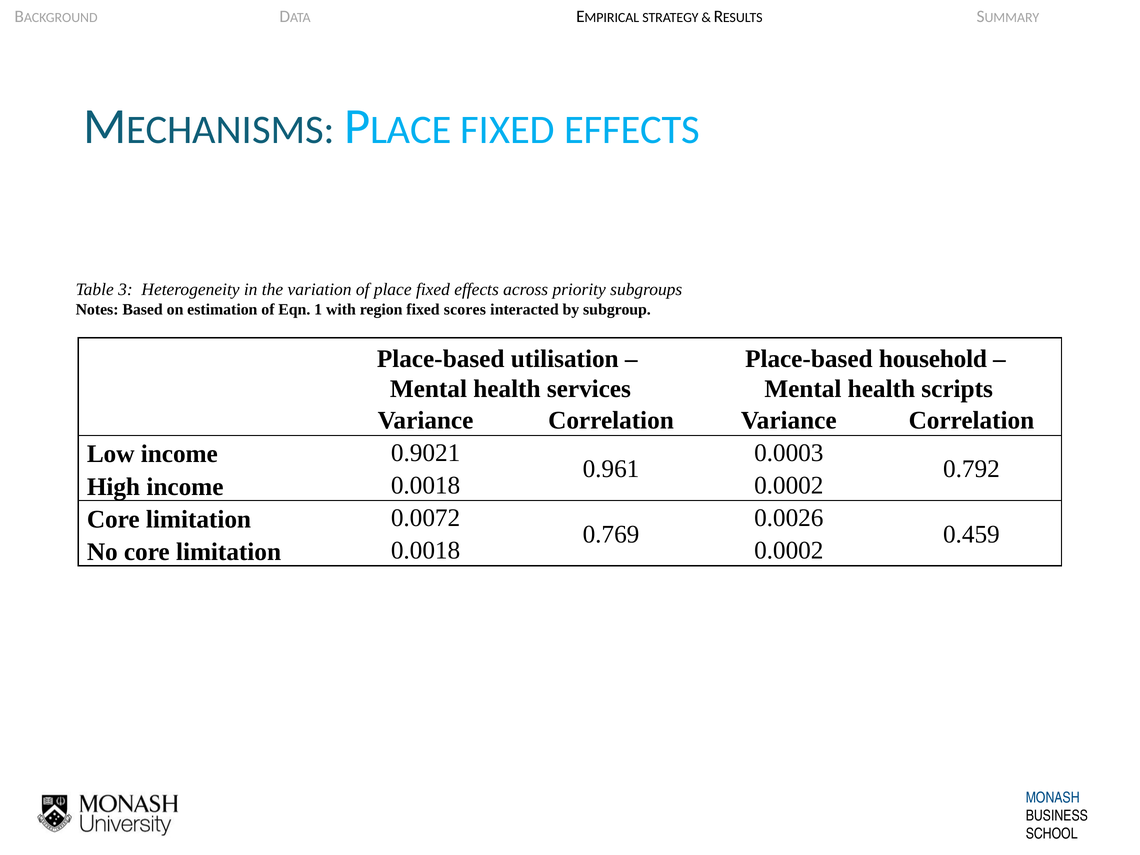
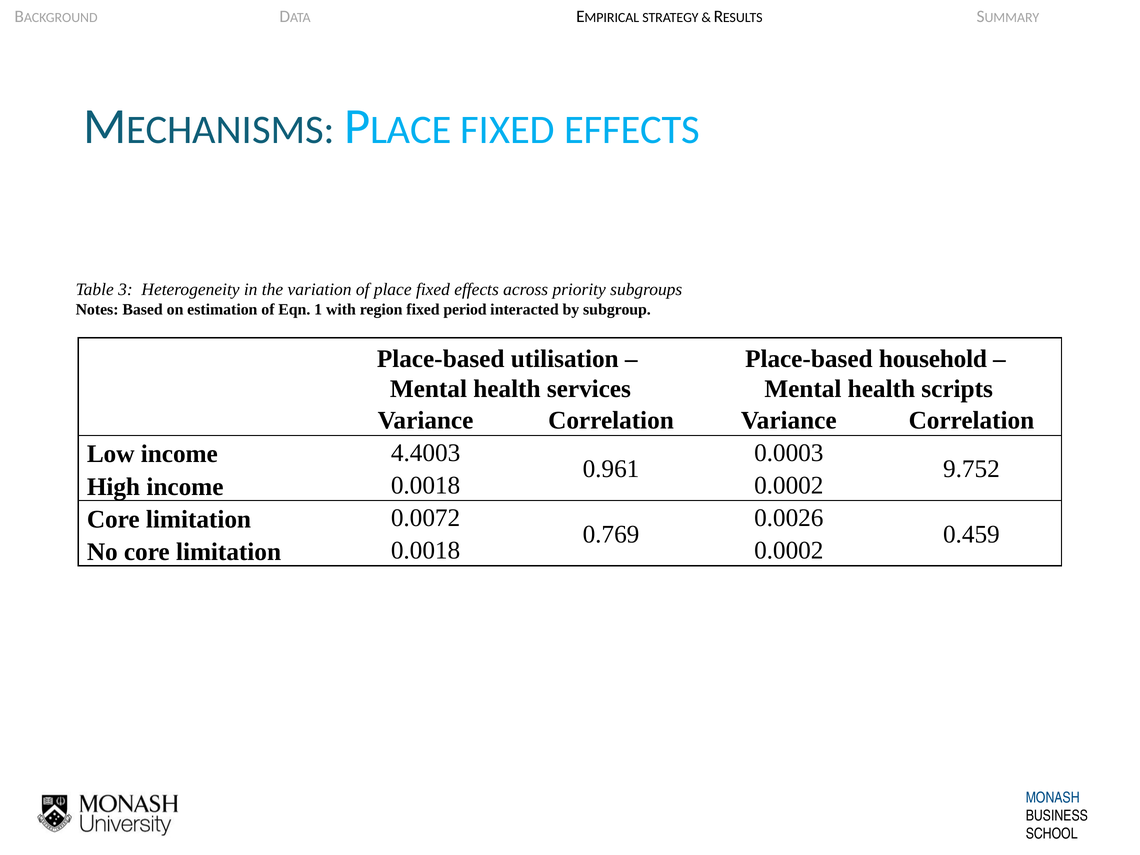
scores: scores -> period (465, 309)
0.9021: 0.9021 -> 4.4003 (426, 453)
0.792: 0.792 -> 9.752 (971, 469)
